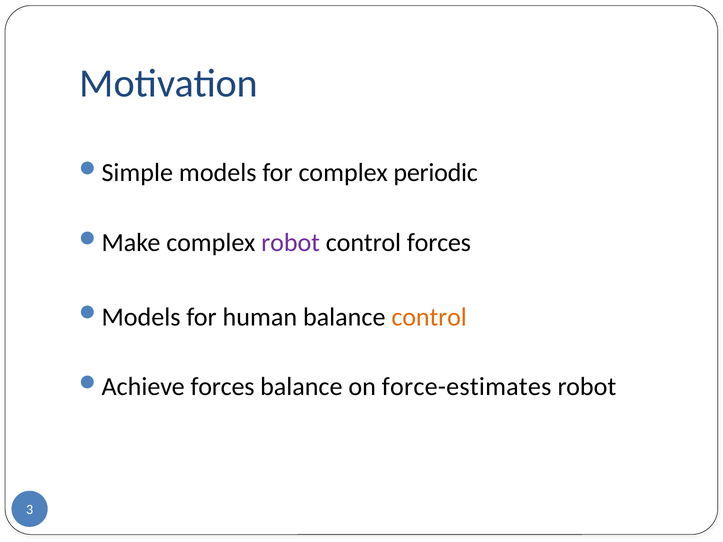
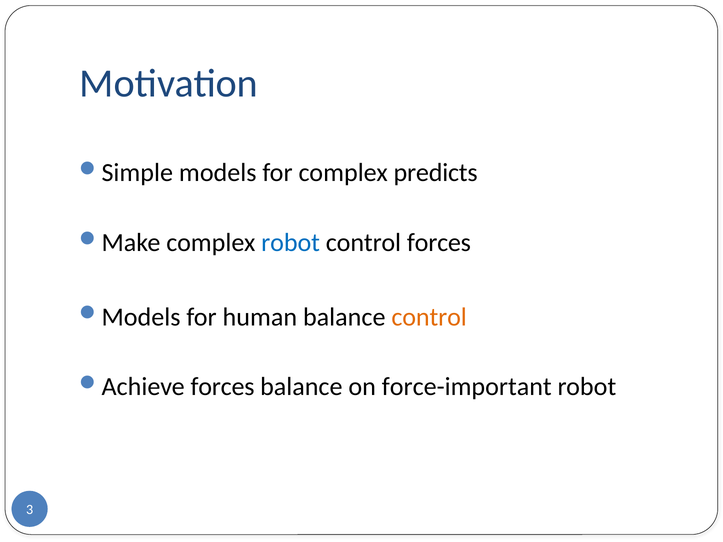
periodic: periodic -> predicts (436, 173)
robot colour: purple -> blue (291, 243)
force-estimates: force-estimates -> force-important (467, 387)
